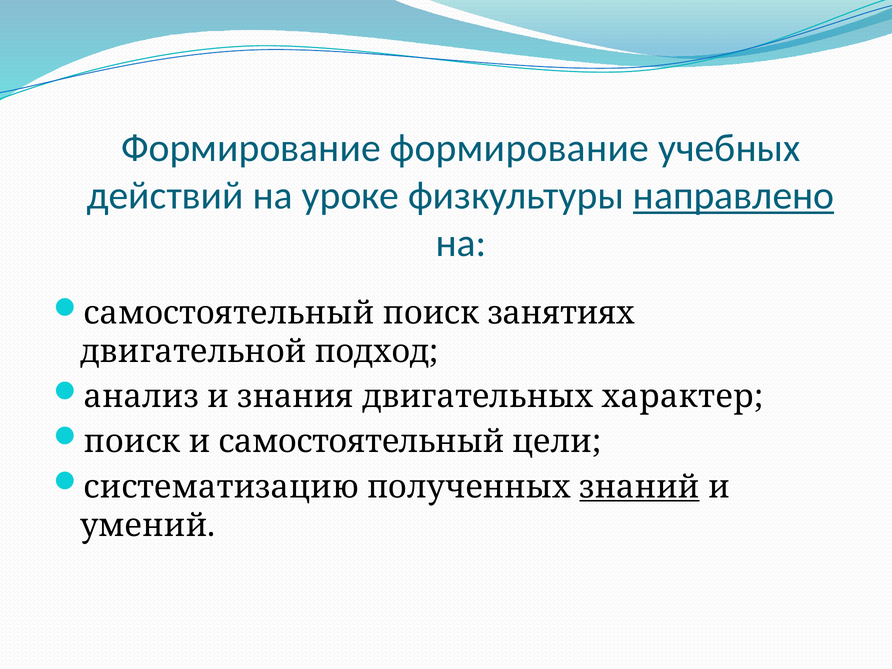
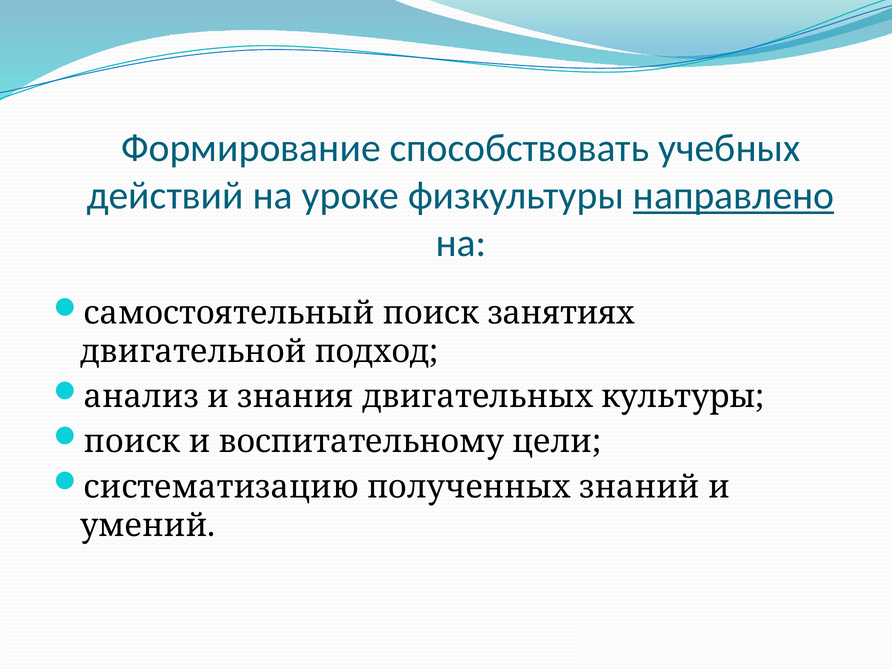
Формирование формирование: формирование -> способствовать (520, 148)
характер: характер -> культуры (683, 397)
и самостоятельный: самостоятельный -> воспитательному (361, 442)
знаний underline: present -> none (639, 487)
